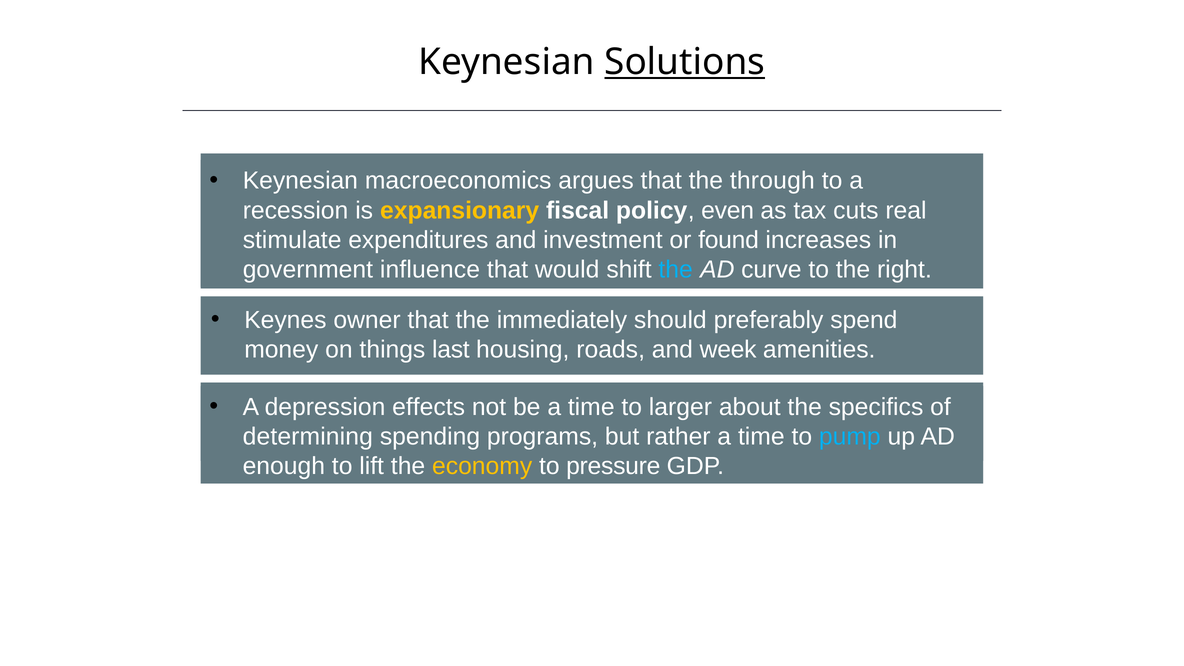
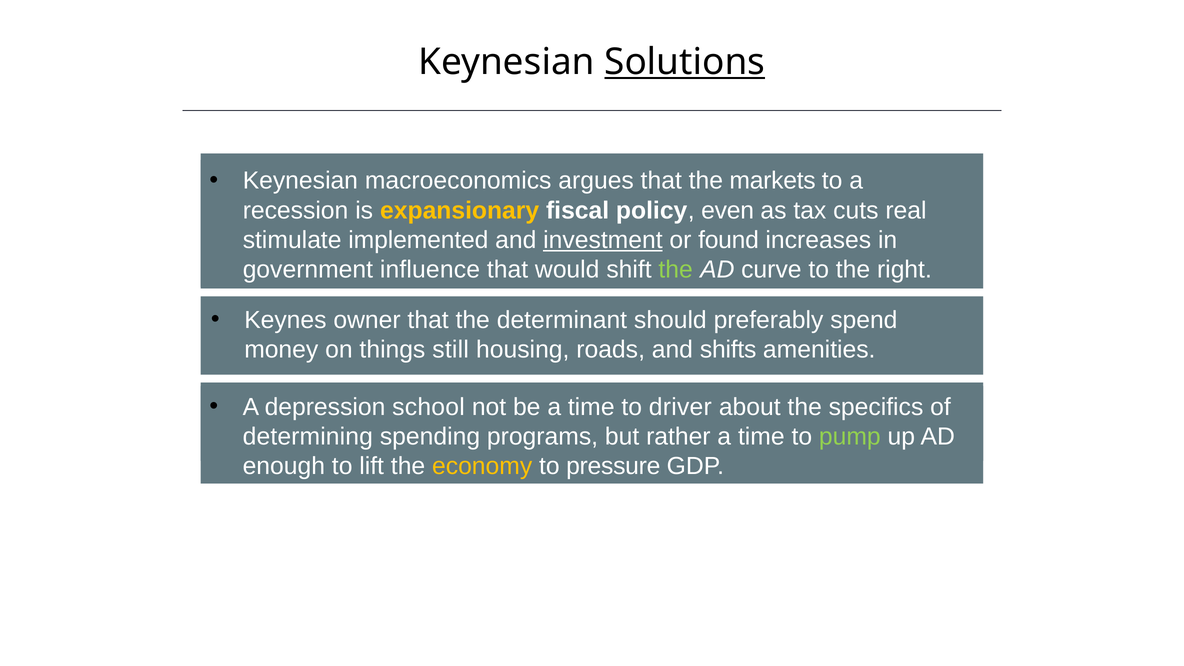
through: through -> markets (773, 181)
expenditures: expenditures -> implemented (418, 240)
investment underline: none -> present (603, 240)
the colour: light blue -> light green (676, 270)
immediately: immediately -> determinant (562, 320)
last: last -> still (451, 350)
week: week -> shifts (728, 350)
effects: effects -> school (429, 407)
larger: larger -> driver (680, 407)
pump colour: light blue -> light green (850, 437)
